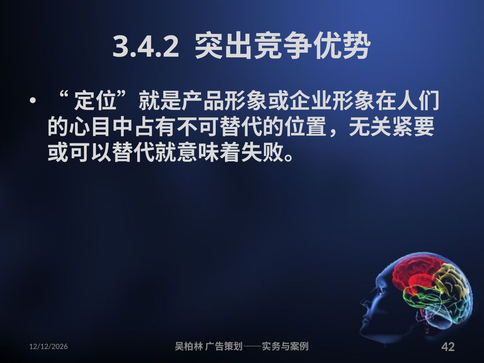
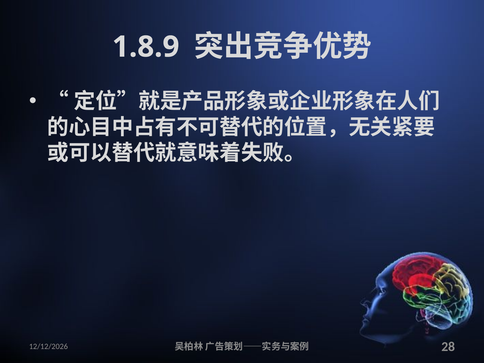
3.4.2: 3.4.2 -> 1.8.9 (146, 47)
42: 42 -> 28 (448, 347)
